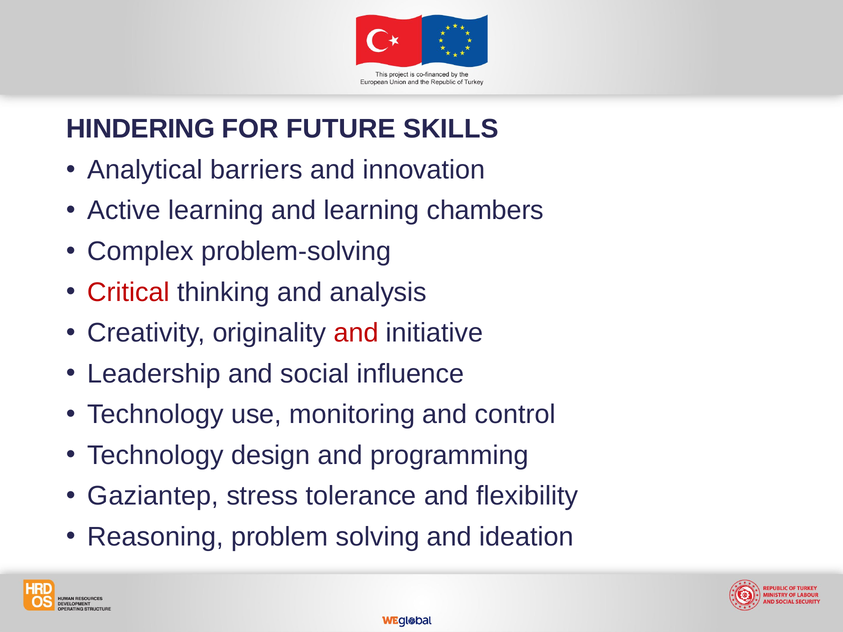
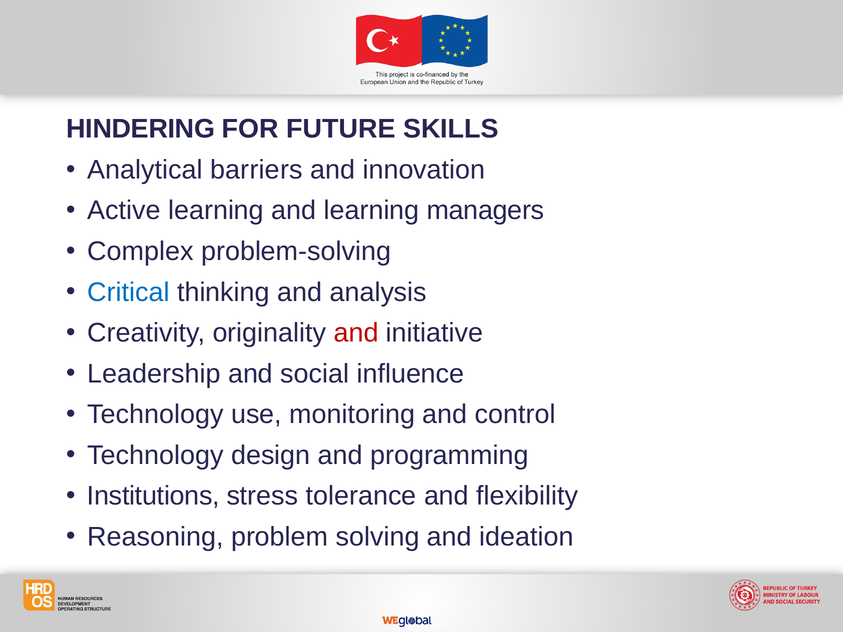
chambers: chambers -> managers (485, 211)
Critical colour: red -> blue (129, 292)
Gaziantep: Gaziantep -> Institutions (153, 496)
